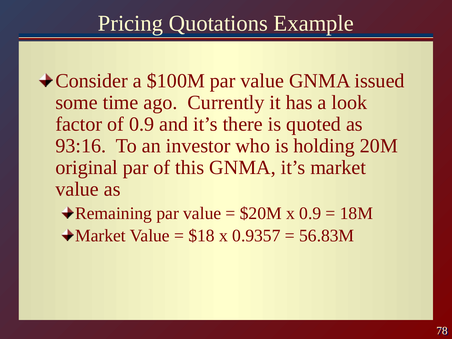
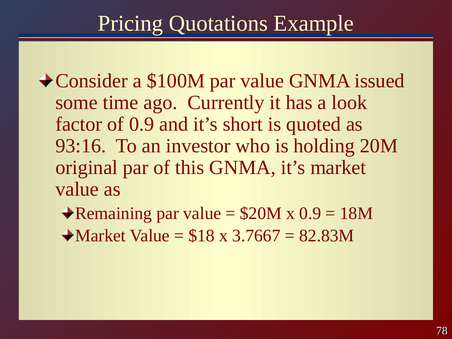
there: there -> short (243, 124)
0.9357: 0.9357 -> 3.7667 (256, 236)
56.83M: 56.83M -> 82.83M (327, 236)
